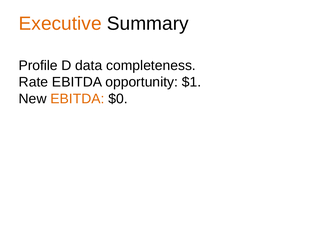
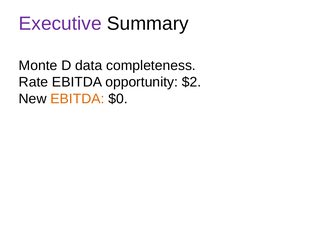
Executive colour: orange -> purple (60, 24)
Profile: Profile -> Monte (38, 66)
$1: $1 -> $2 (192, 82)
